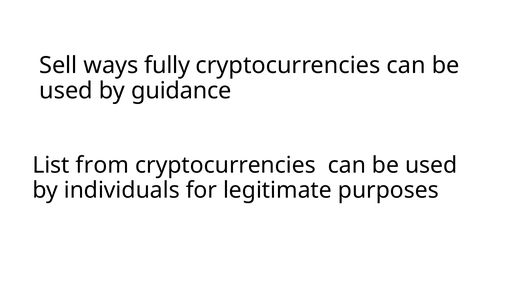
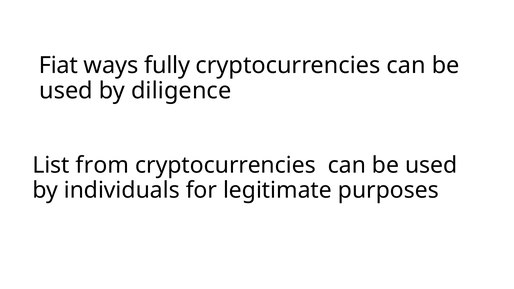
Sell: Sell -> Fiat (58, 65)
guidance: guidance -> diligence (181, 91)
